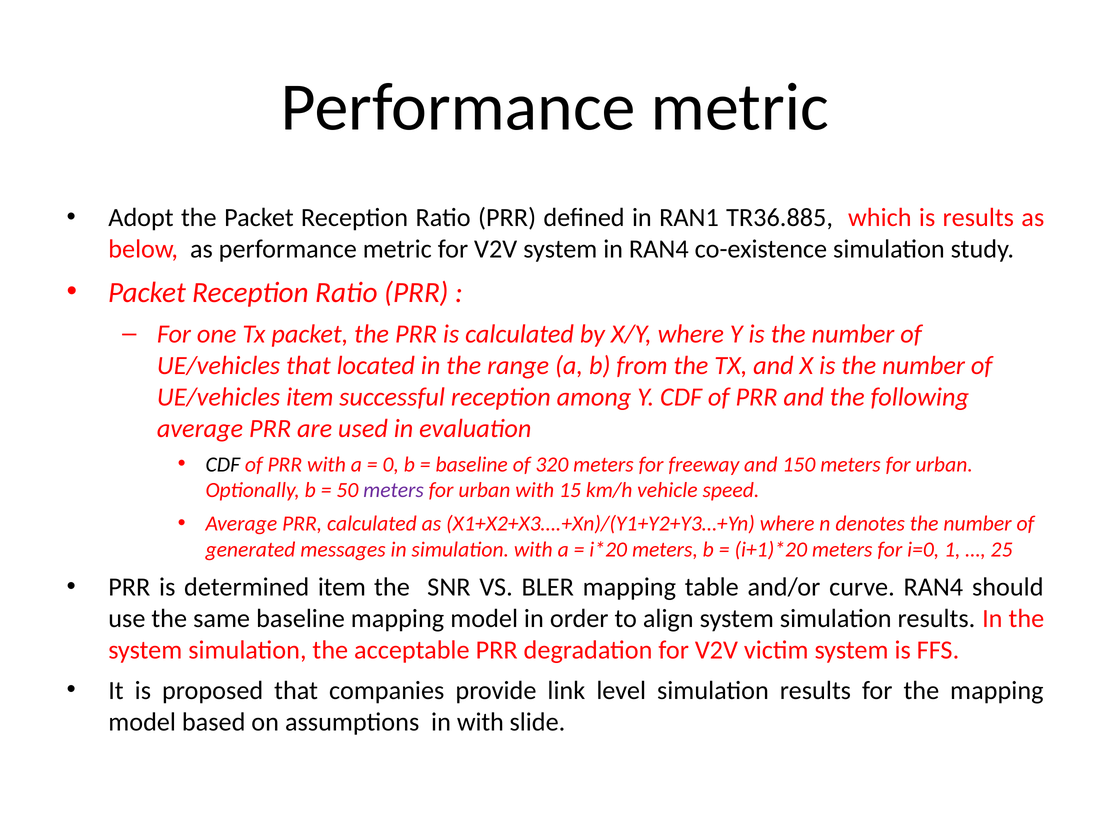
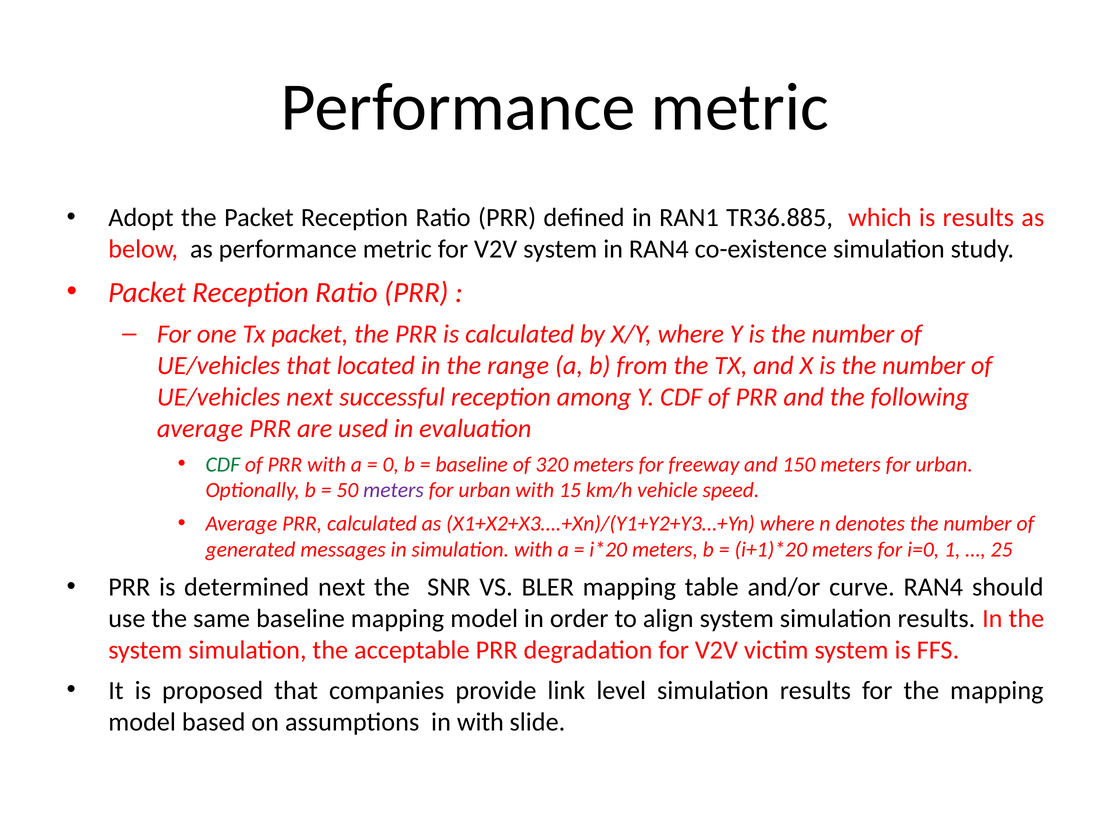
UE/vehicles item: item -> next (310, 397)
CDF colour: black -> green (223, 465)
determined item: item -> next (342, 587)
